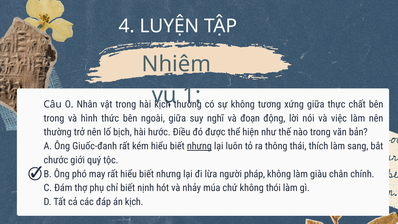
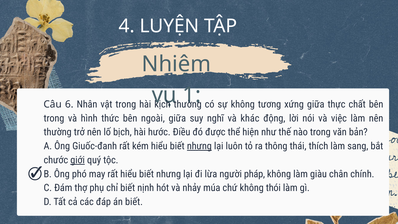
0: 0 -> 6 (69, 104)
đoạn: đoạn -> khác (250, 118)
giới underline: none -> present (78, 160)
án kịch: kịch -> biết (134, 202)
